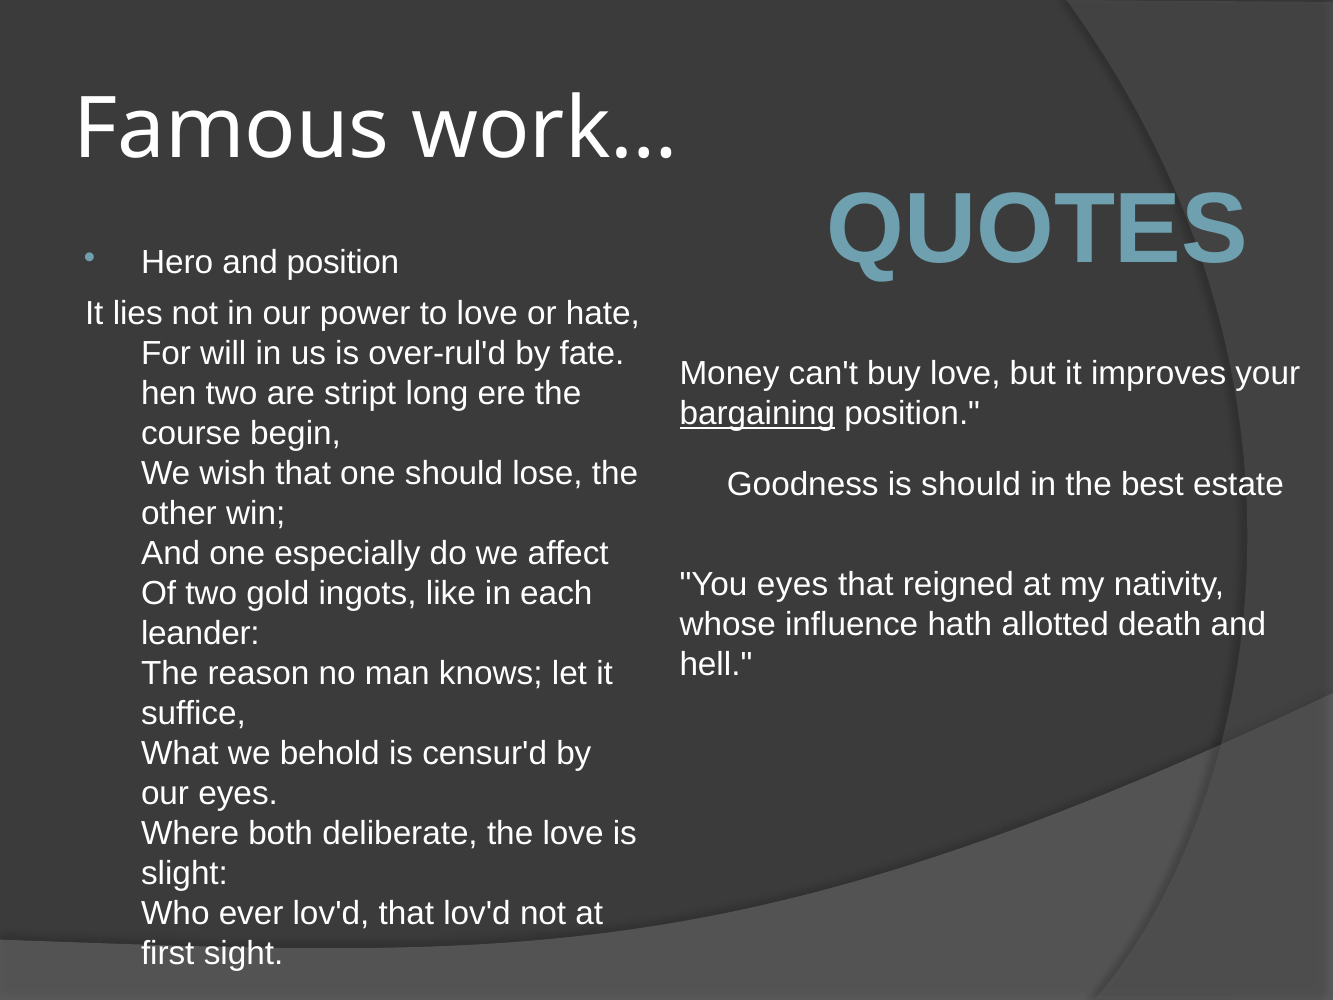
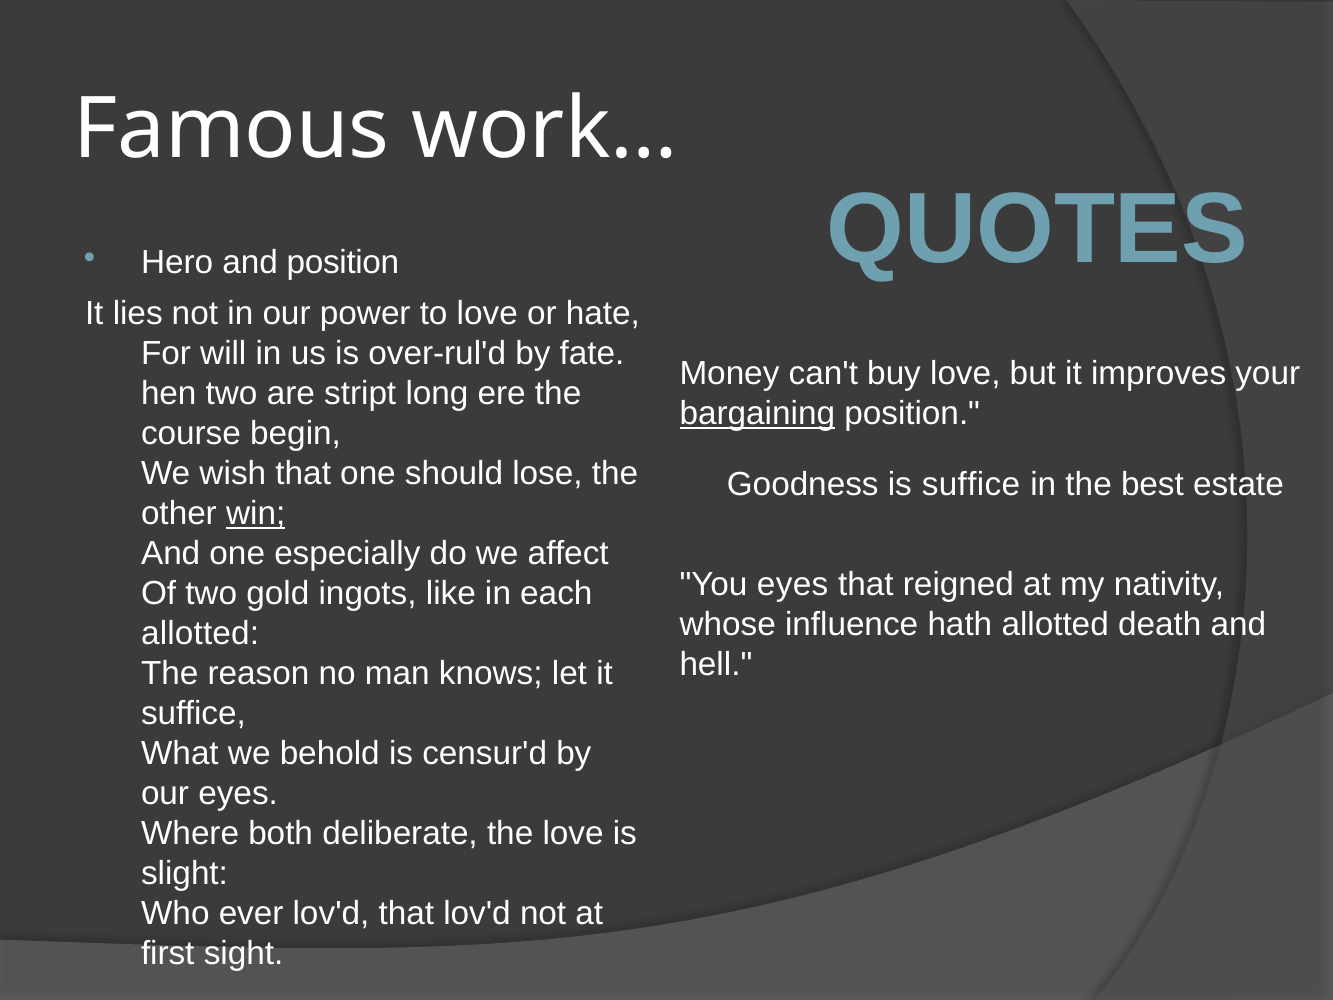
is should: should -> suffice (971, 484)
win underline: none -> present (256, 513)
leander: leander -> allotted (200, 633)
